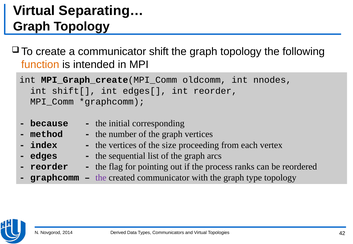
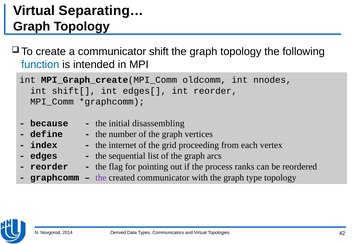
function colour: orange -> blue (40, 65)
corresponding: corresponding -> disassembling (158, 124)
method: method -> define (47, 134)
the vertices: vertices -> internet (123, 145)
size: size -> grid (169, 145)
